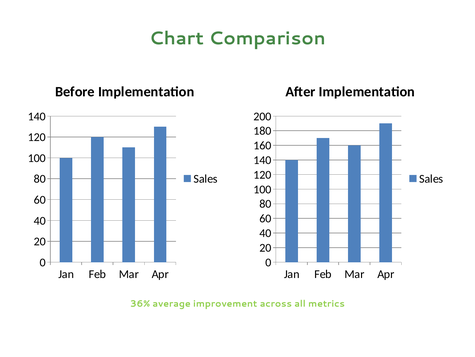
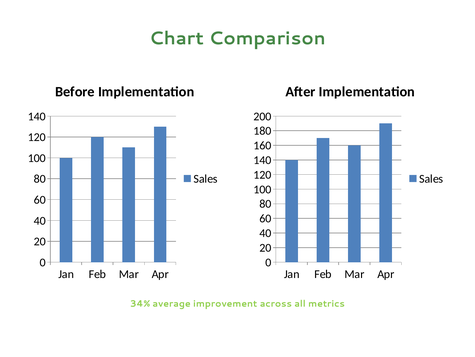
36%: 36% -> 34% (140, 303)
